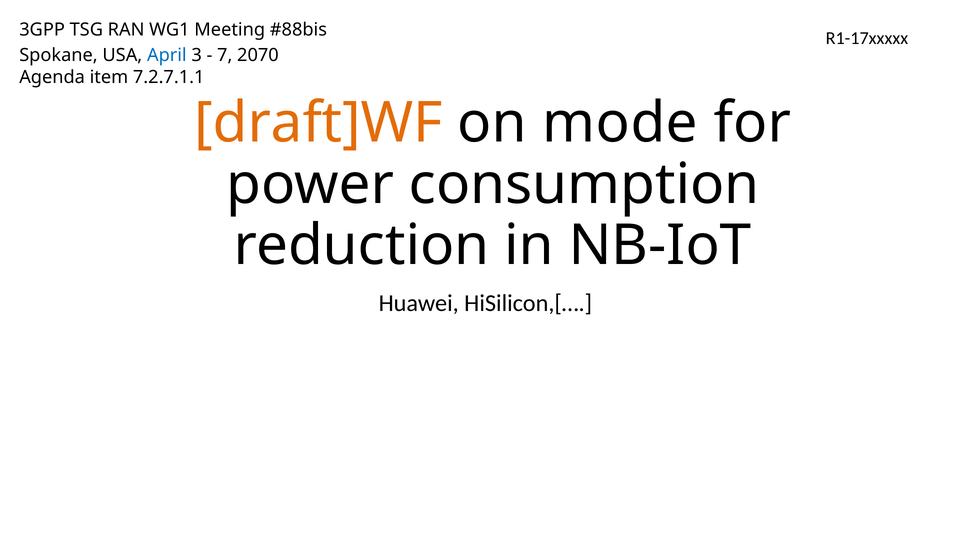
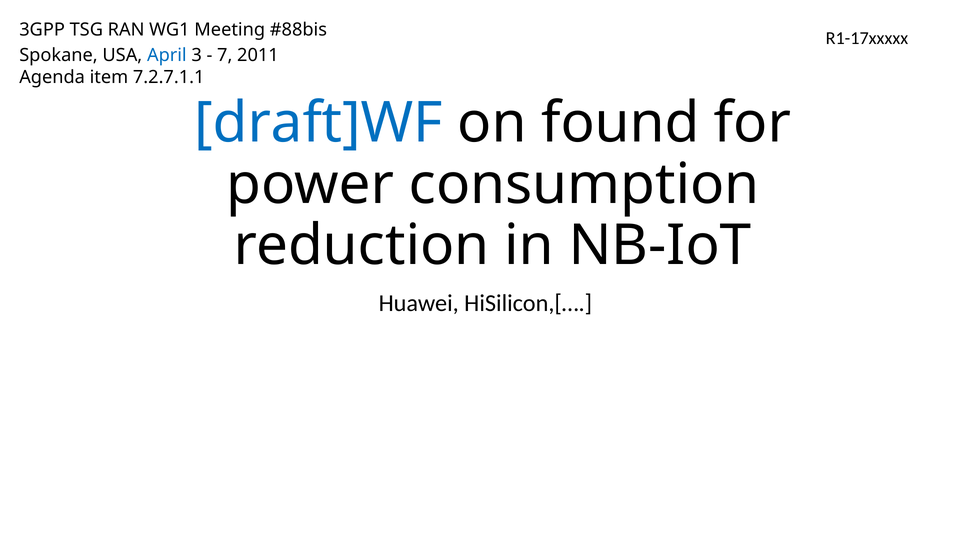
2070: 2070 -> 2011 (258, 55)
draft]WF colour: orange -> blue (319, 123)
mode: mode -> found (620, 123)
